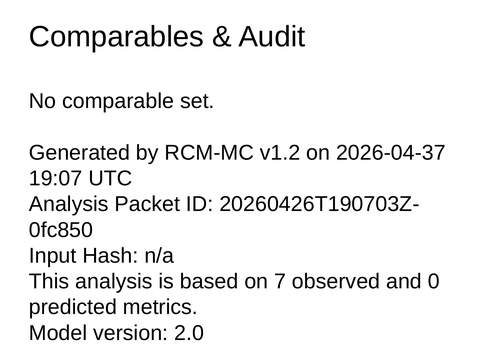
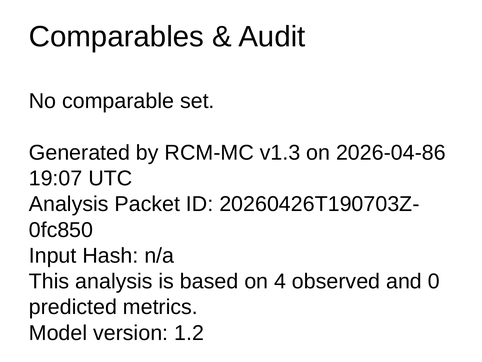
v1.2: v1.2 -> v1.3 (280, 153)
2026-04-37: 2026-04-37 -> 2026-04-86 (391, 153)
7: 7 -> 4 (280, 281)
2.0: 2.0 -> 1.2 (189, 332)
